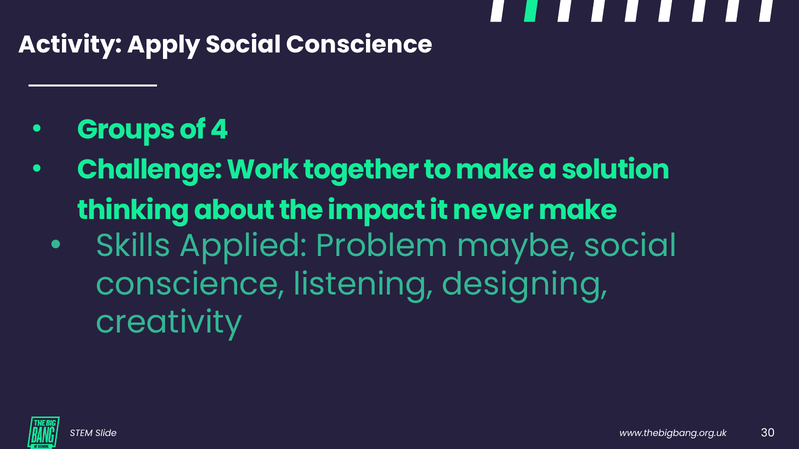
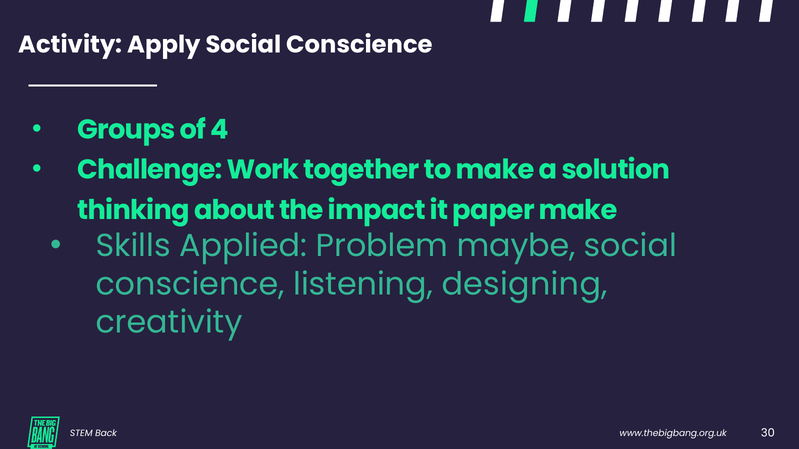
never: never -> paper (494, 210)
Slide: Slide -> Back (106, 434)
